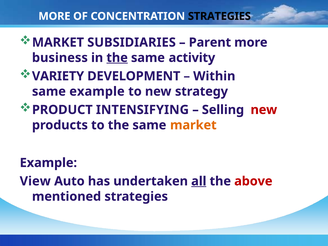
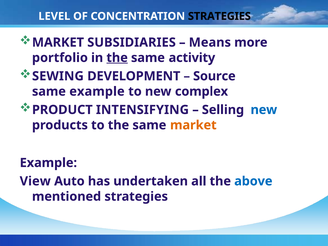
MORE: MORE -> LEVEL (54, 16)
Parent: Parent -> Means (210, 42)
business: business -> portfolio (60, 58)
VARIETY: VARIETY -> SEWING (58, 76)
Within: Within -> Source (214, 76)
strategy: strategy -> complex (201, 91)
new colour: red -> blue (264, 110)
all underline: present -> none (199, 181)
above colour: red -> blue (253, 181)
